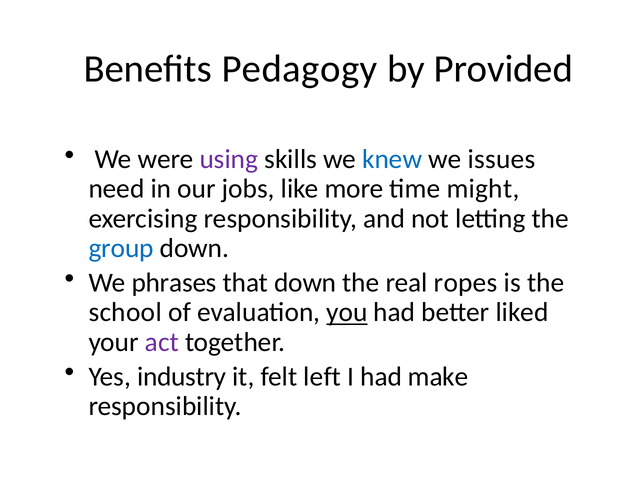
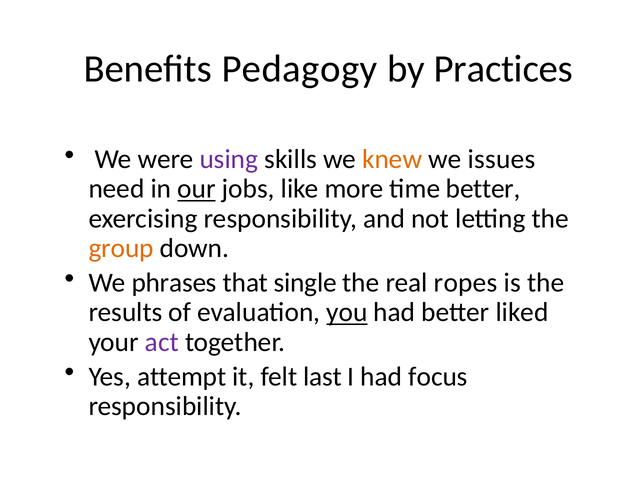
Provided: Provided -> Practices (503, 69)
knew colour: blue -> orange (392, 159)
our underline: none -> present (197, 189)
time might: might -> better (483, 189)
group colour: blue -> orange (121, 248)
that down: down -> single (305, 283)
school: school -> results (125, 312)
industry: industry -> attempt (182, 377)
left: left -> last (322, 377)
make: make -> focus (438, 377)
